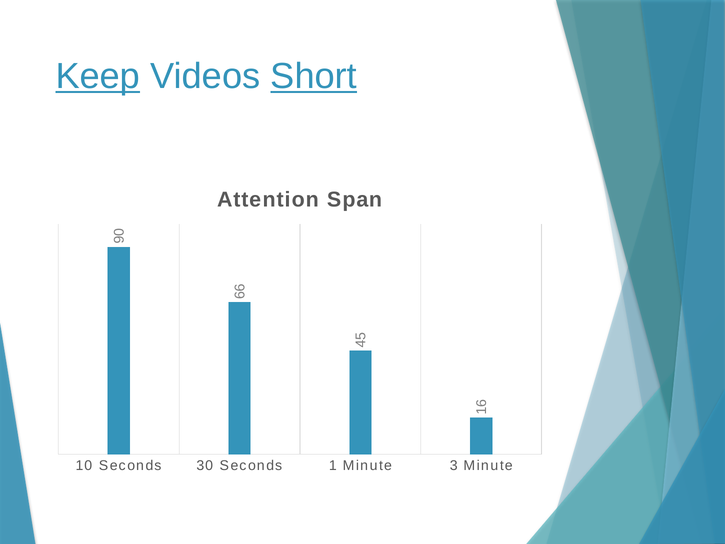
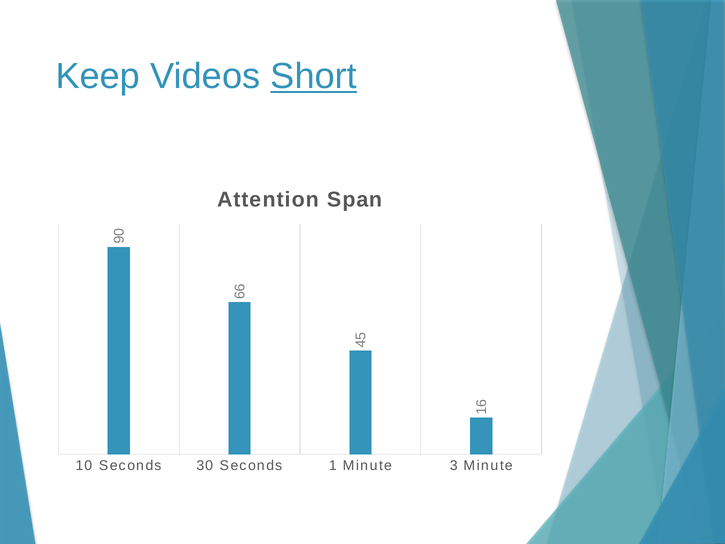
Keep underline: present -> none (98, 76)
